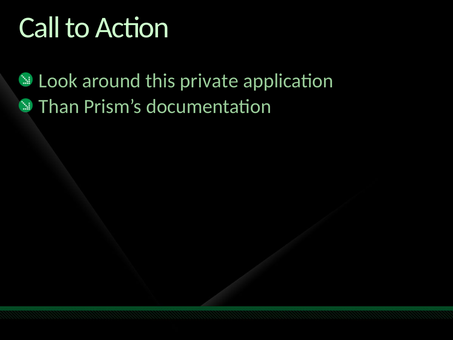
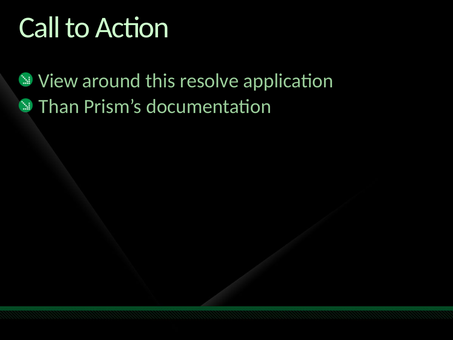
Look: Look -> View (58, 81)
private: private -> resolve (209, 81)
